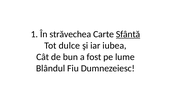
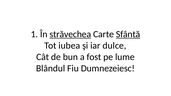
străvechea underline: none -> present (70, 34)
dulce: dulce -> iubea (69, 46)
iubea: iubea -> dulce (114, 46)
